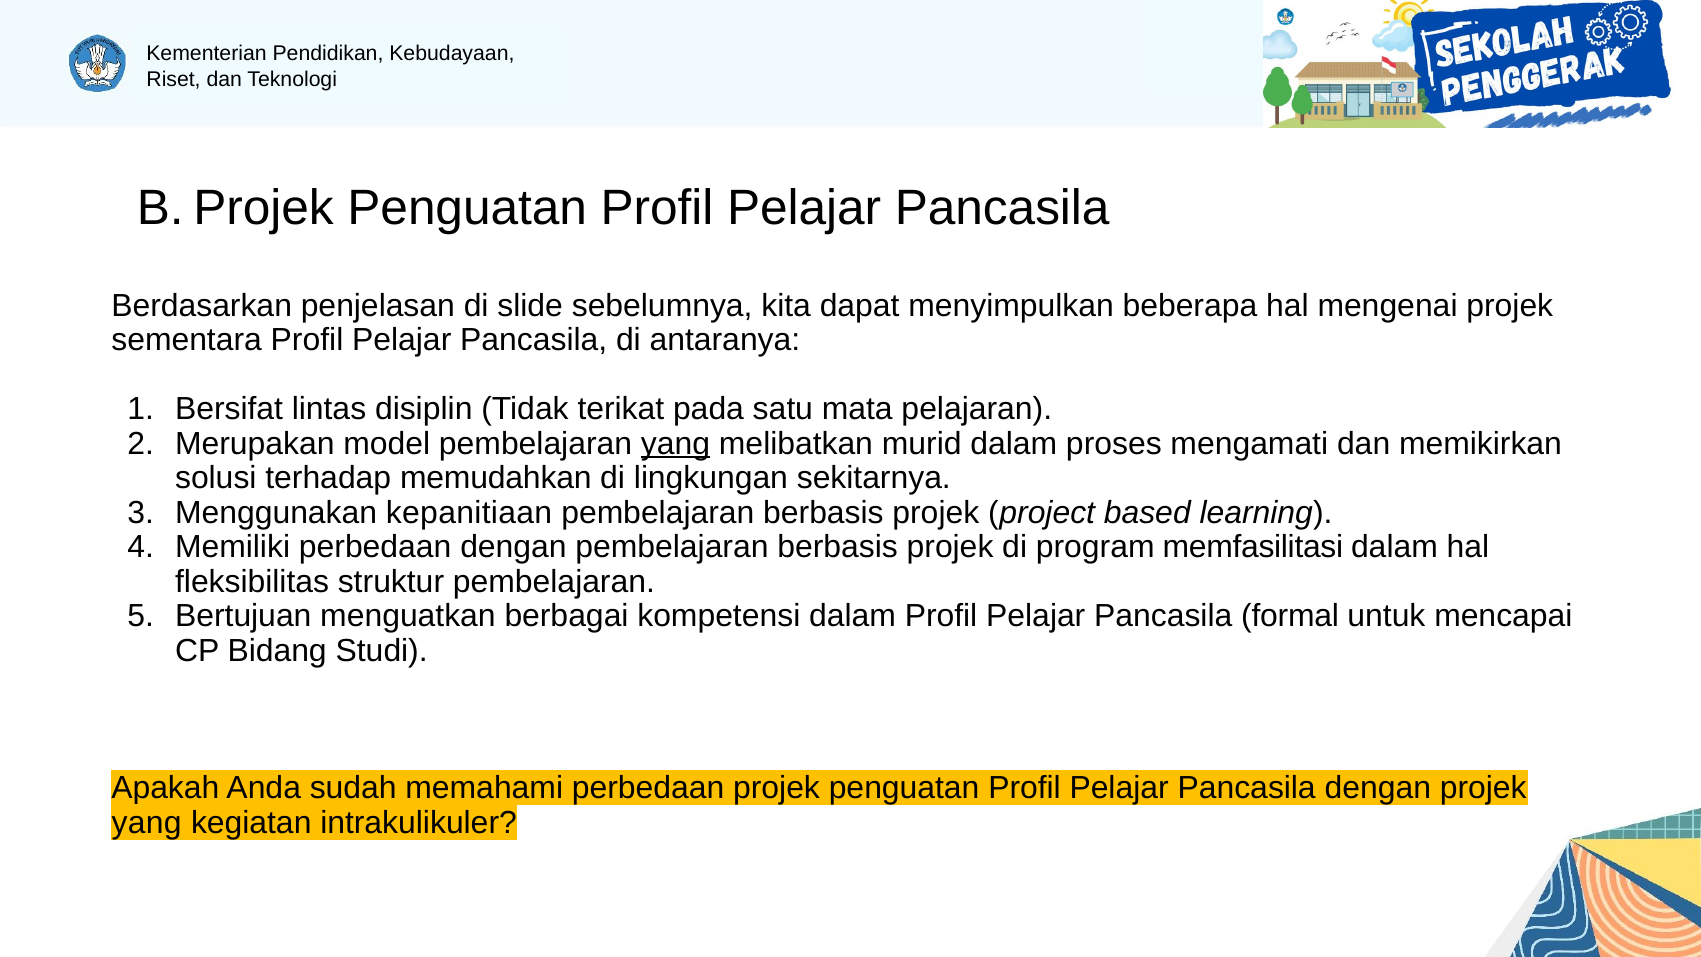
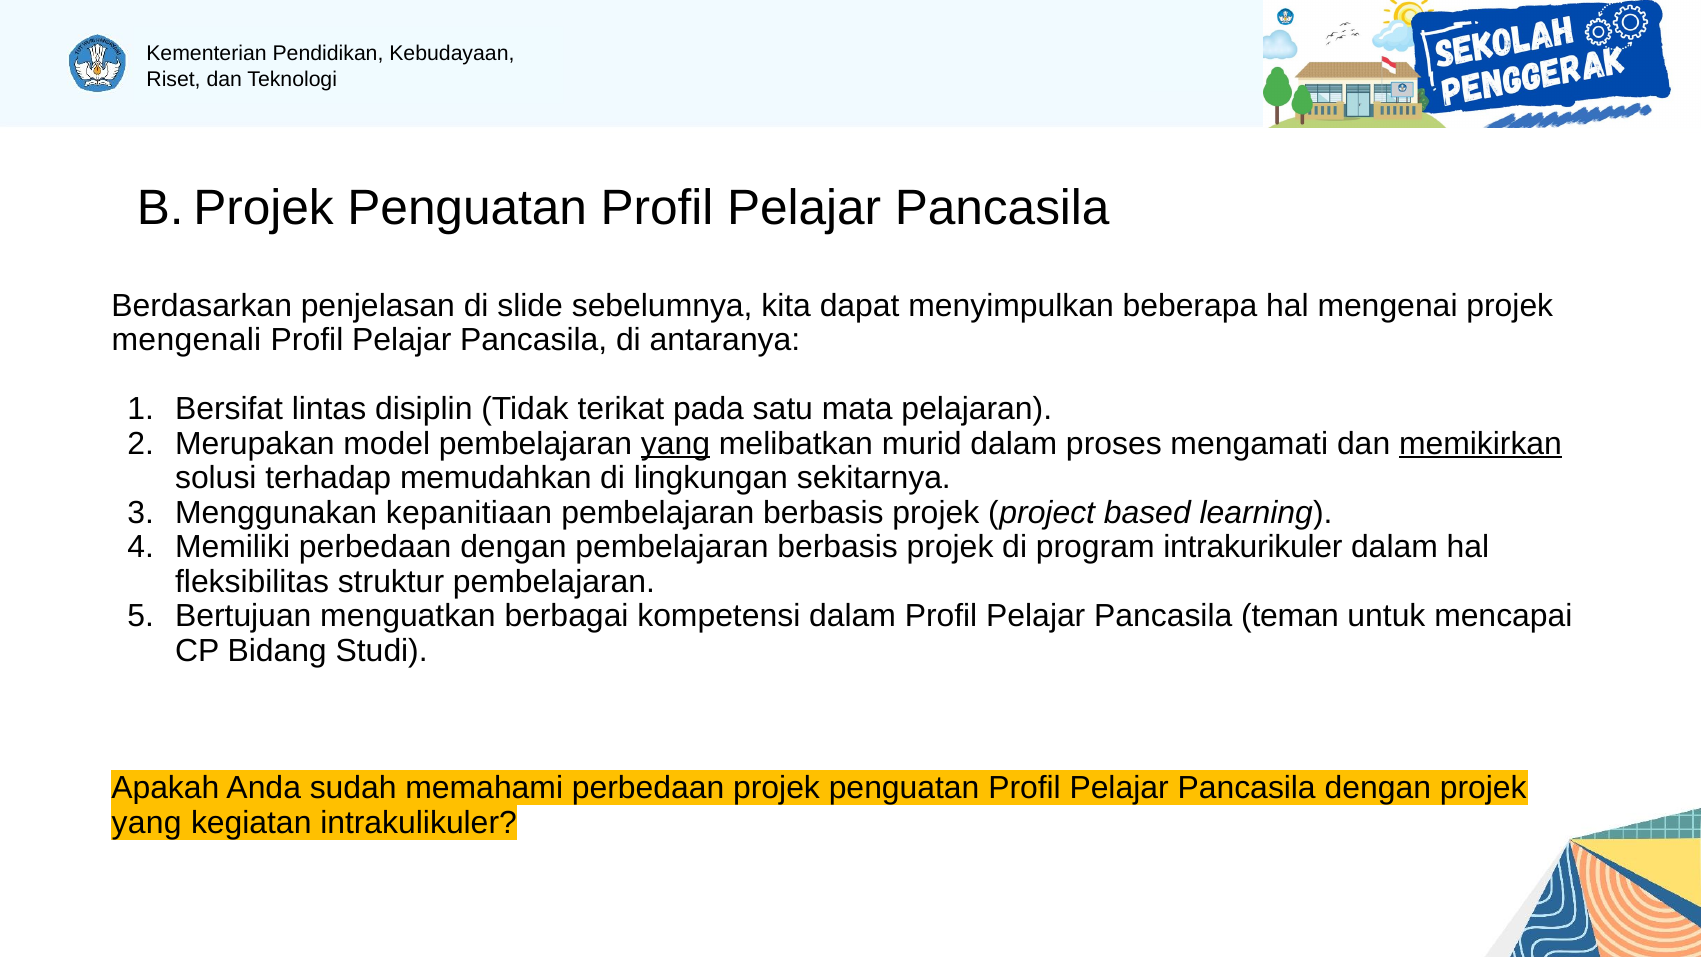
sementara: sementara -> mengenali (186, 340)
memikirkan underline: none -> present (1480, 444)
memfasilitasi: memfasilitasi -> intrakurikuler (1253, 547)
formal: formal -> teman (1290, 616)
